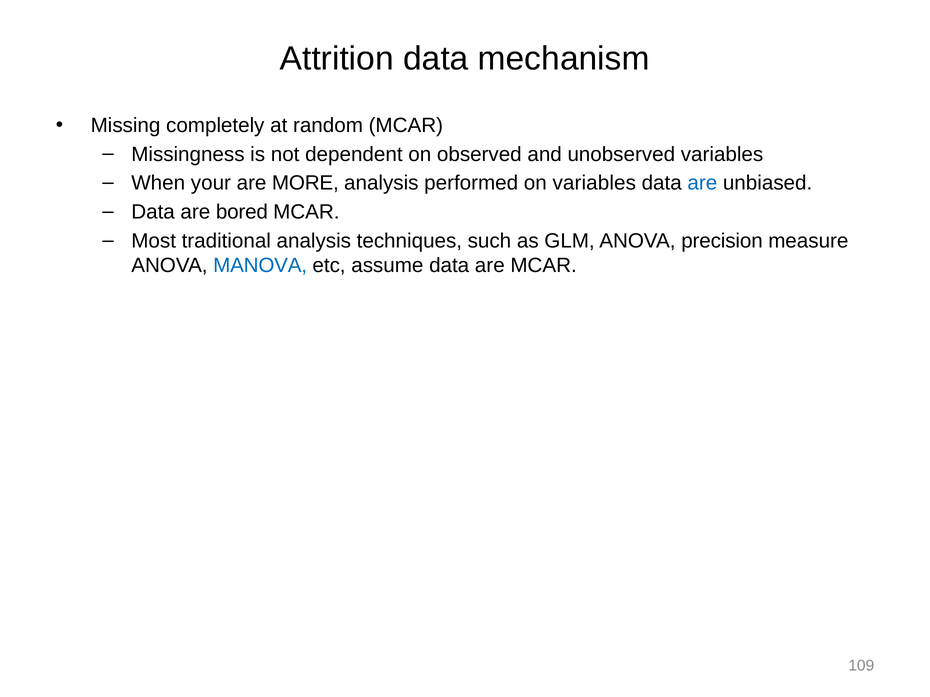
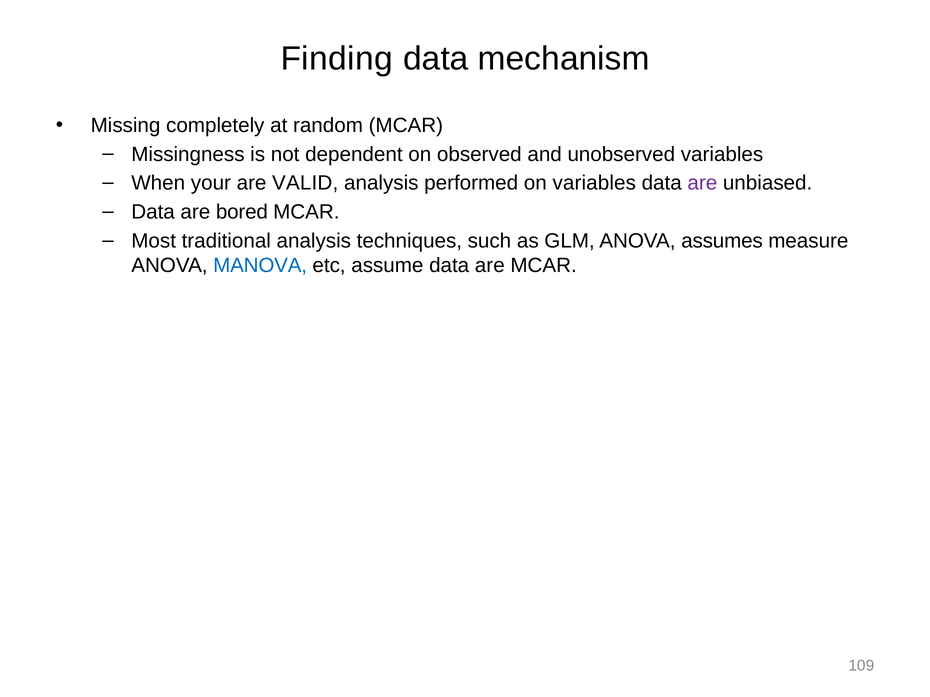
Attrition: Attrition -> Finding (337, 59)
MORE: MORE -> VALID (305, 183)
are colour: blue -> purple (702, 183)
precision: precision -> assumes (722, 241)
